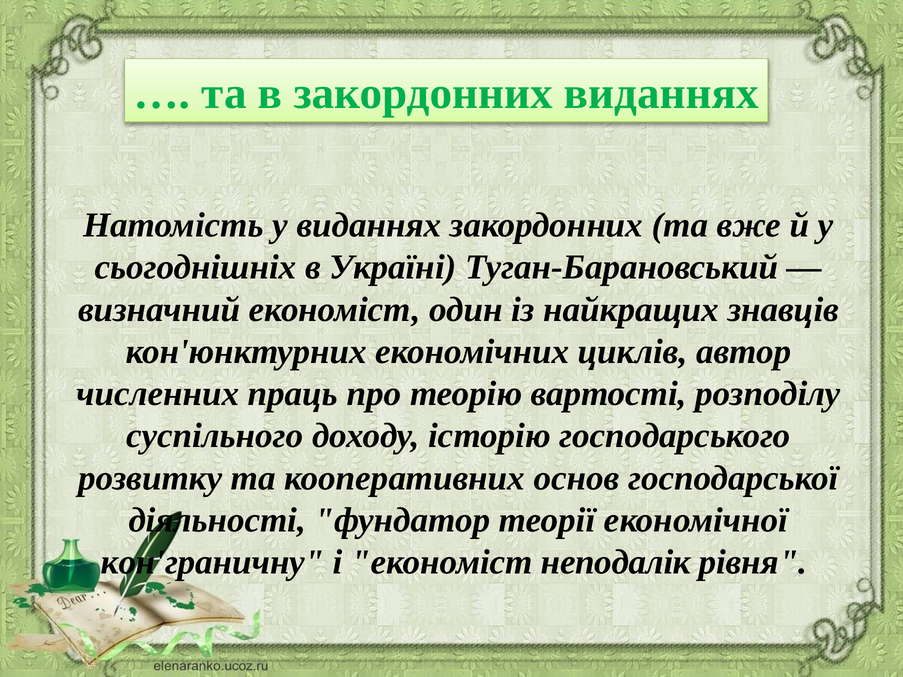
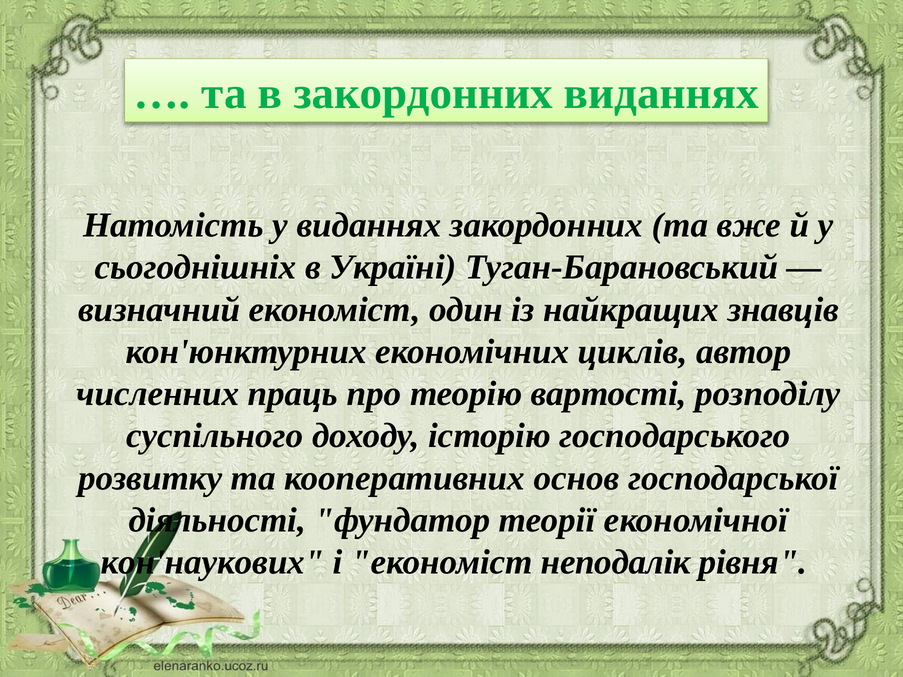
кон'граничну: кон'граничну -> кон'наукових (213, 563)
